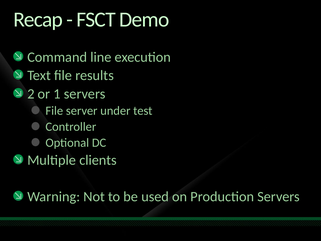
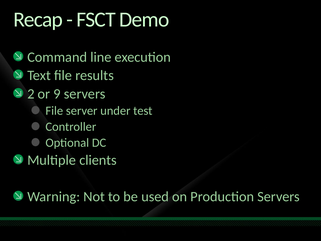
1: 1 -> 9 (57, 94)
